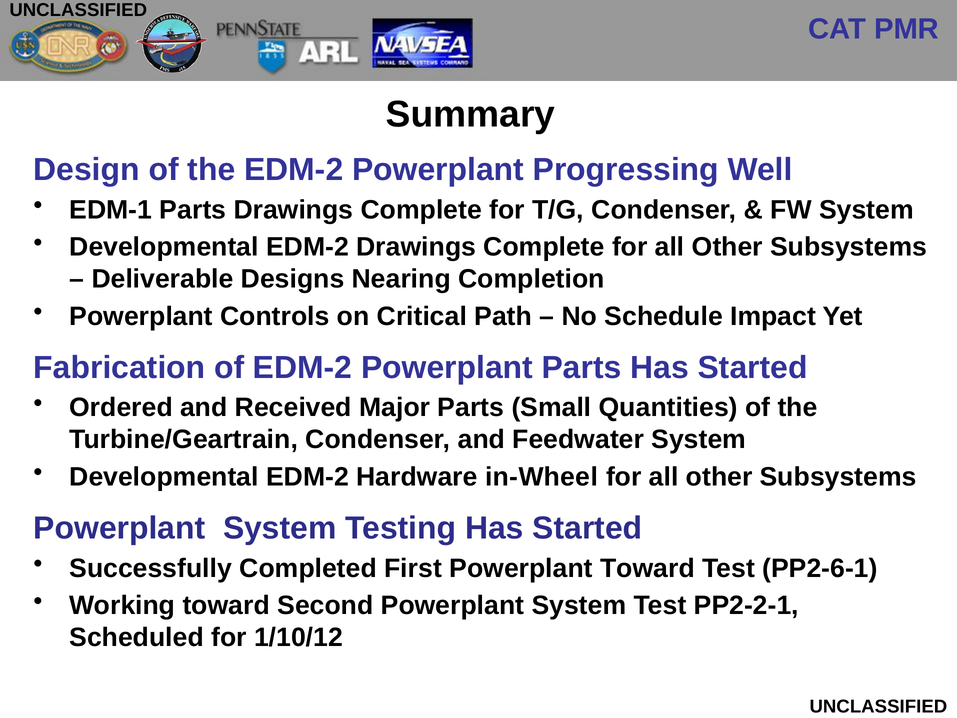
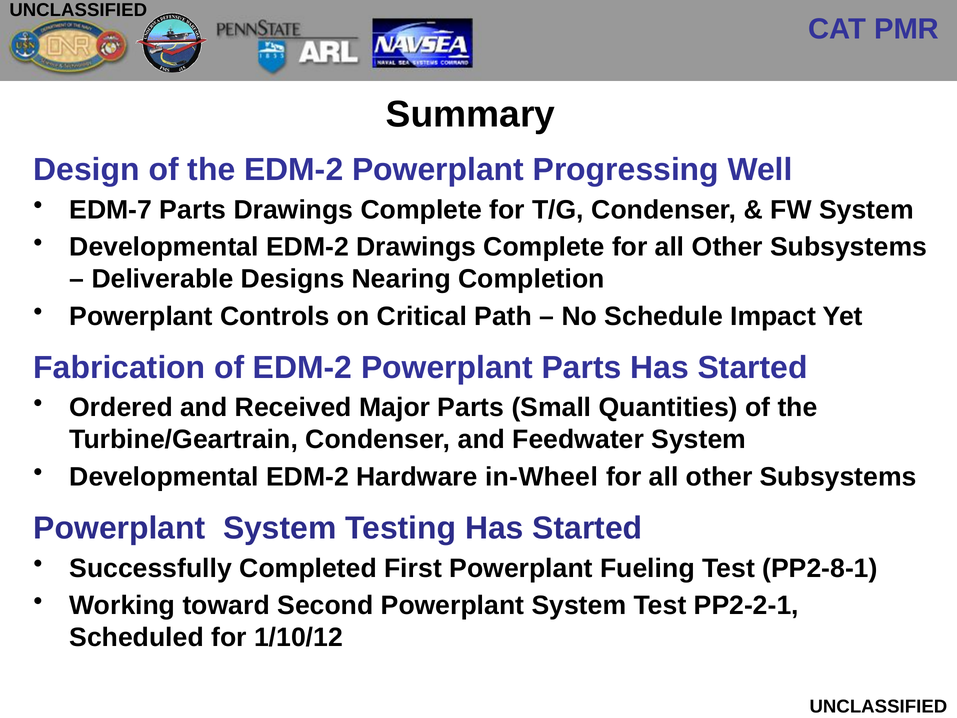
EDM-1: EDM-1 -> EDM-7 (111, 210)
Powerplant Toward: Toward -> Fueling (647, 568)
PP2-6-1: PP2-6-1 -> PP2-8-1 (820, 568)
